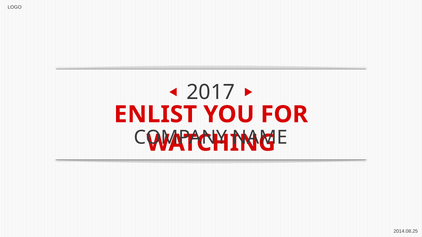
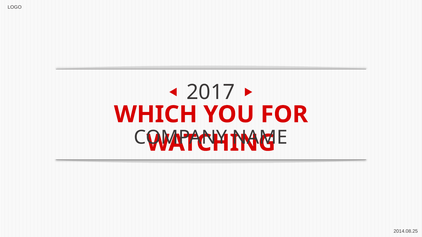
ENLIST: ENLIST -> WHICH (156, 115)
